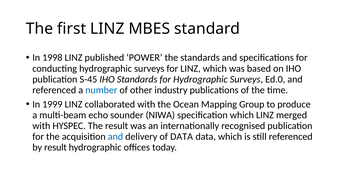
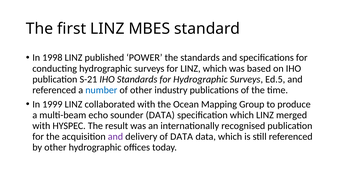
S-45: S-45 -> S-21 (88, 79)
Ed.0: Ed.0 -> Ed.5 (275, 79)
sounder NIWA: NIWA -> DATA (160, 115)
and colour: blue -> purple (115, 136)
by result: result -> other (55, 147)
